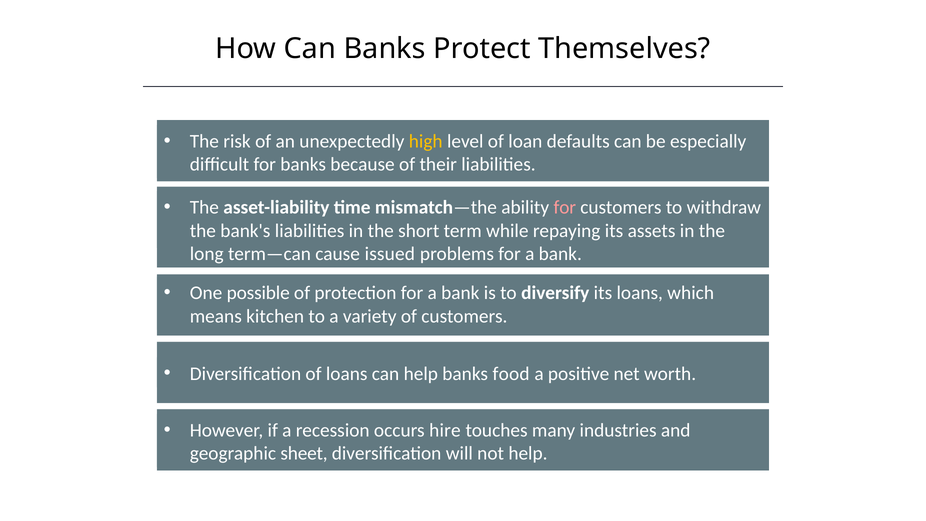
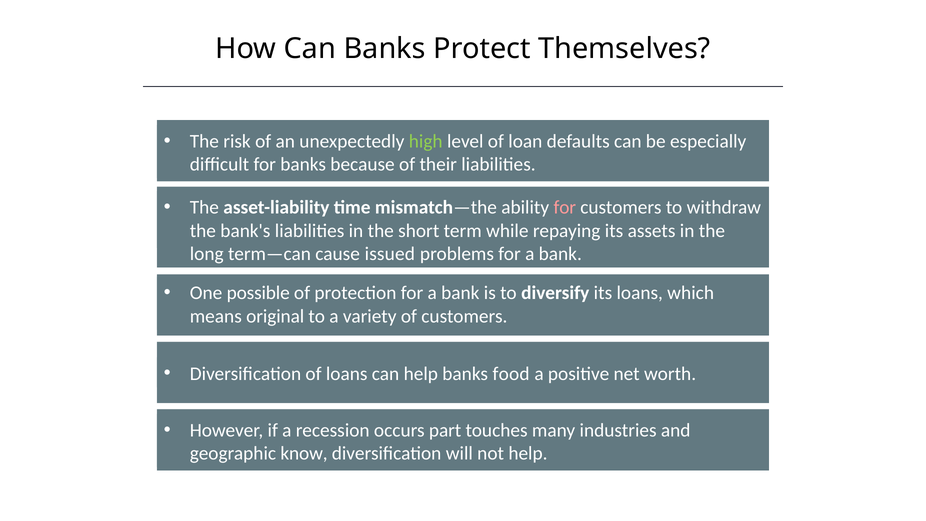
high colour: yellow -> light green (426, 141)
kitchen: kitchen -> original (275, 316)
hire: hire -> part (445, 430)
sheet: sheet -> know (304, 453)
